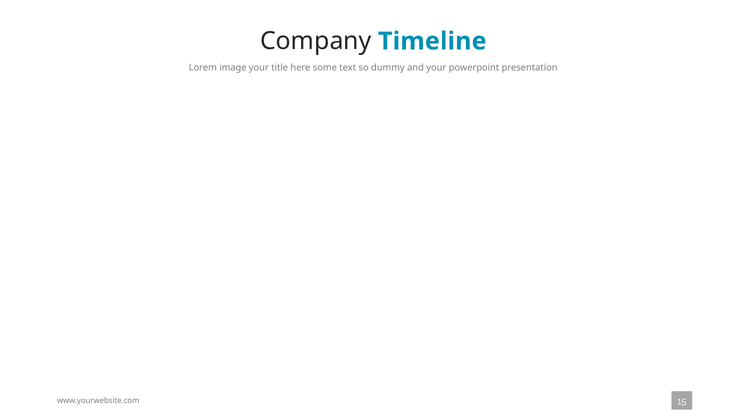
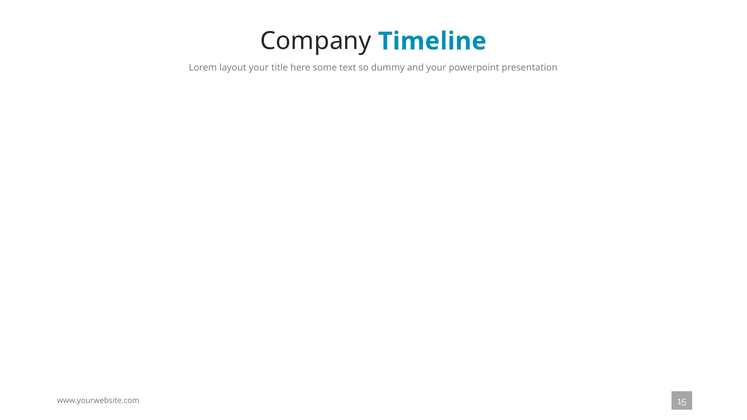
image: image -> layout (233, 68)
